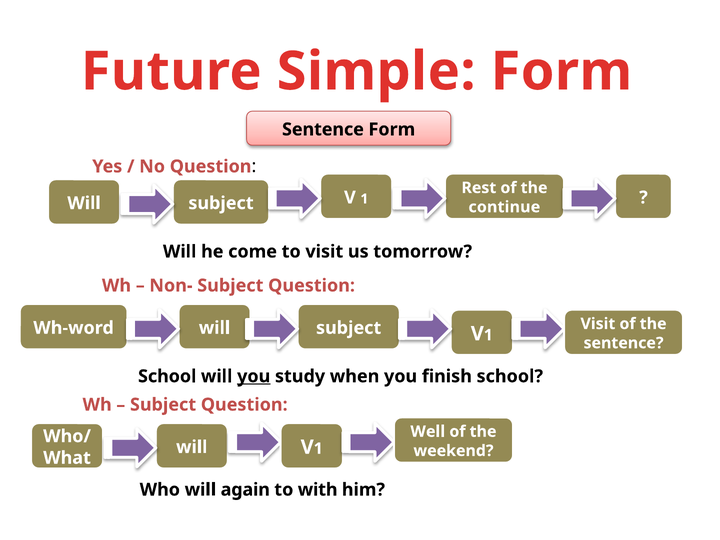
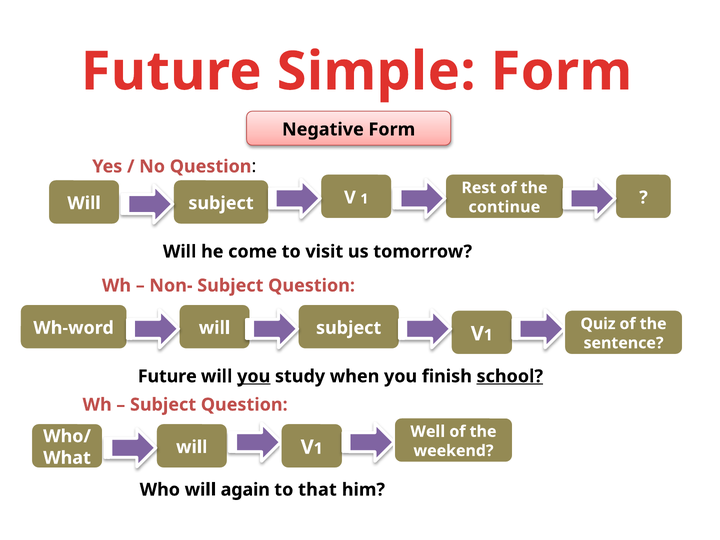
Sentence: Sentence -> Negative (323, 129)
Visit: Visit -> Quiz (598, 324)
School: School -> Future (167, 376)
school underline: none -> present (510, 376)
with: with -> that (317, 490)
